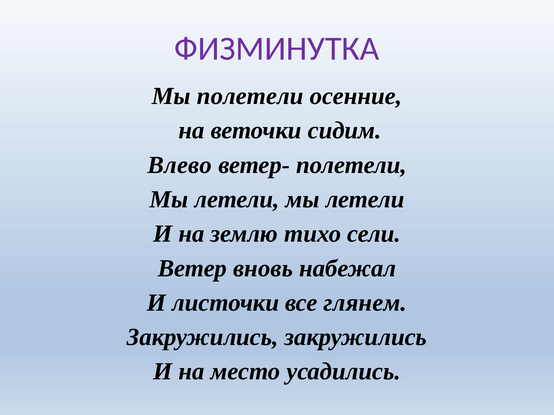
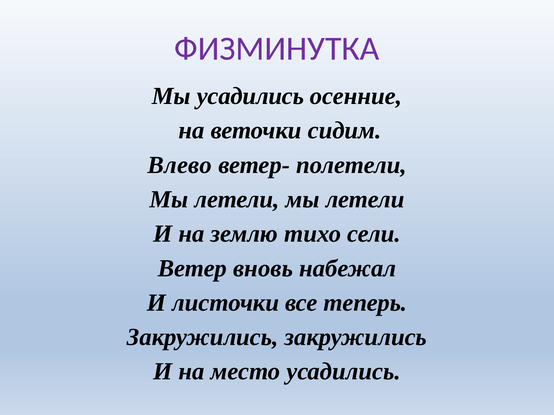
Мы полетели: полетели -> усадились (250, 96)
глянем: глянем -> теперь (365, 303)
